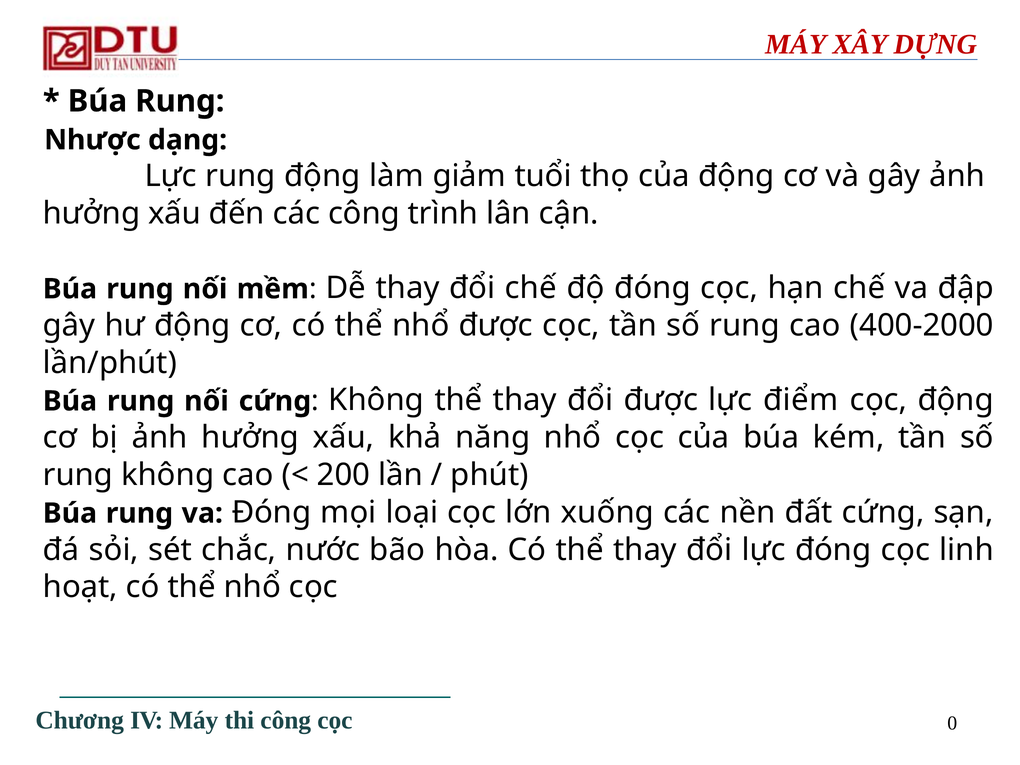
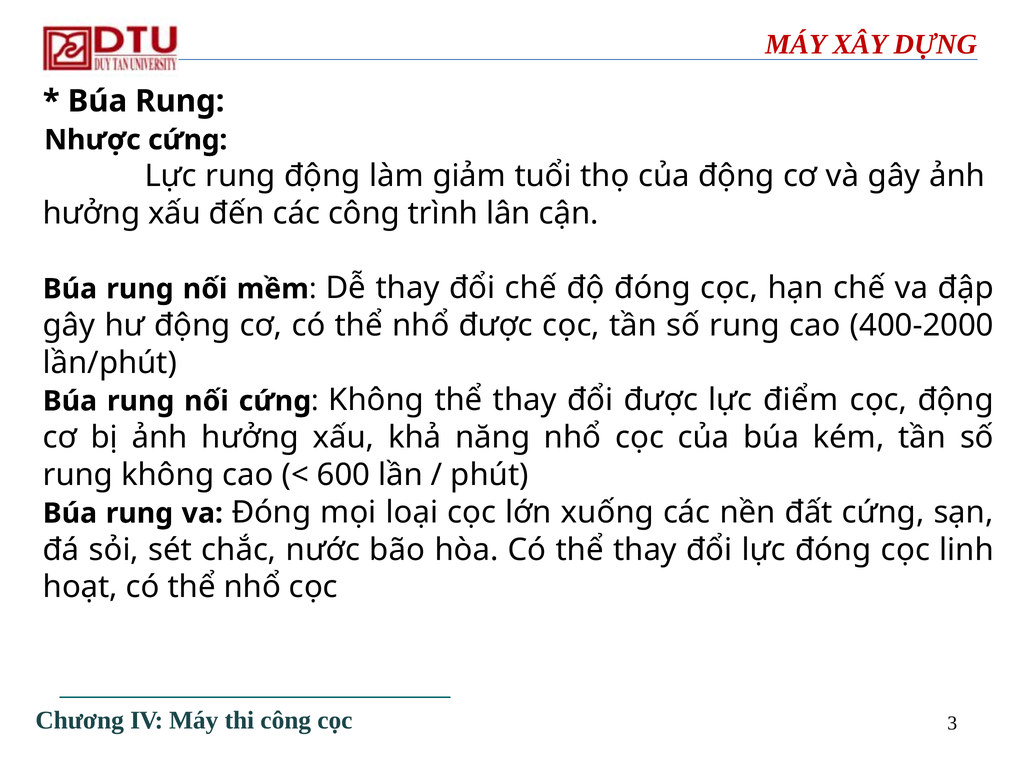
Nhược dạng: dạng -> cứng (188, 140)
200: 200 -> 600 (344, 475)
0: 0 -> 3 (952, 723)
